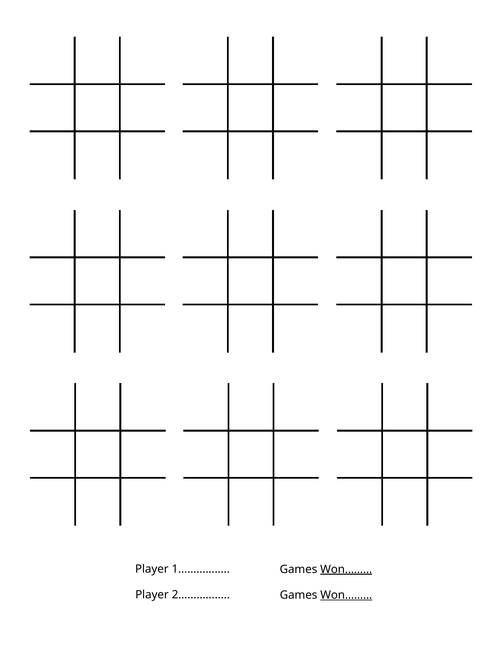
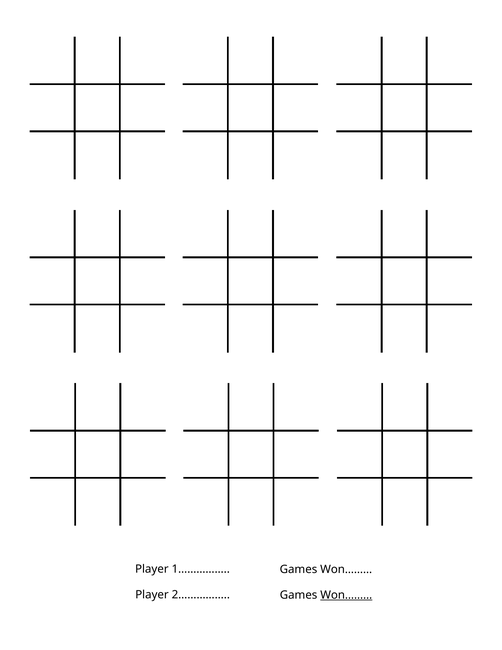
Won……… underline: present -> none (346, 569)
